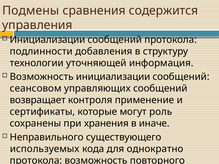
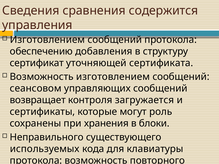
Подмены: Подмены -> Сведения (31, 11)
Инициализации: Инициализации -> Изготовлением (47, 40)
подлинности: подлинности -> обеспечению (41, 51)
технологии: технологии -> сертификат (37, 63)
информация: информация -> сертификата (161, 63)
Возможность инициализации: инициализации -> изготовлением (113, 77)
применение: применение -> загружается (144, 100)
иначе: иначе -> блоки (154, 124)
однократно: однократно -> клавиатуры (155, 149)
